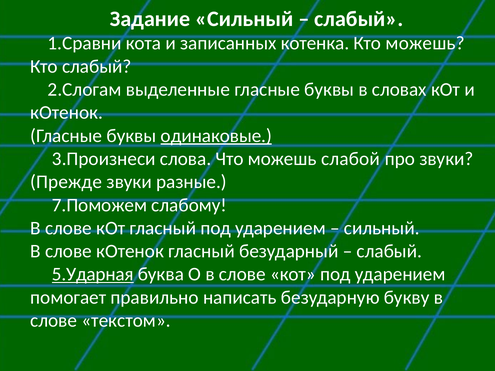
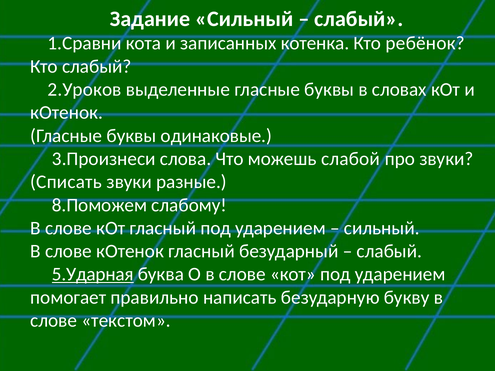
Кто можешь: можешь -> ребёнок (425, 43)
2.Слогам: 2.Слогам -> 2.Уроков (85, 90)
одинаковые underline: present -> none (216, 136)
Прежде: Прежде -> Списать (66, 182)
7.Поможем: 7.Поможем -> 8.Поможем (99, 205)
